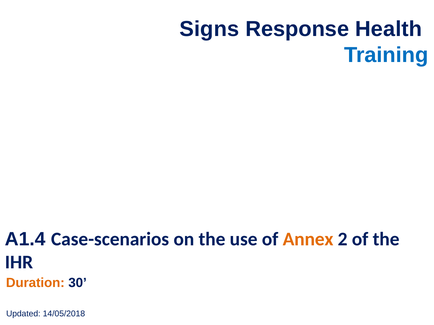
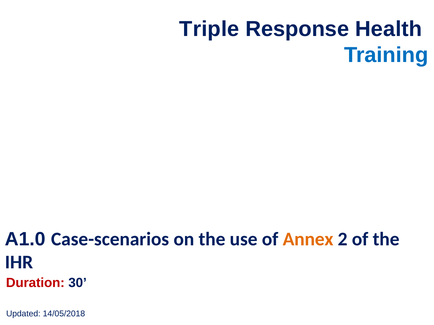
Signs: Signs -> Triple (209, 29)
A1.4: A1.4 -> A1.0 (25, 239)
Duration colour: orange -> red (35, 283)
